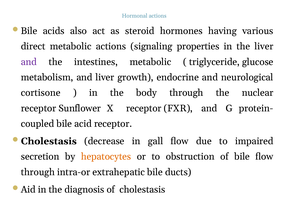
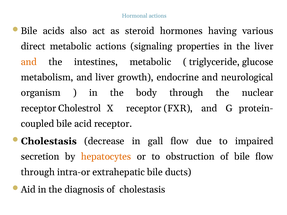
and colour: purple -> orange (29, 62)
cortisone: cortisone -> organism (41, 93)
Sunflower: Sunflower -> Cholestrol (80, 108)
